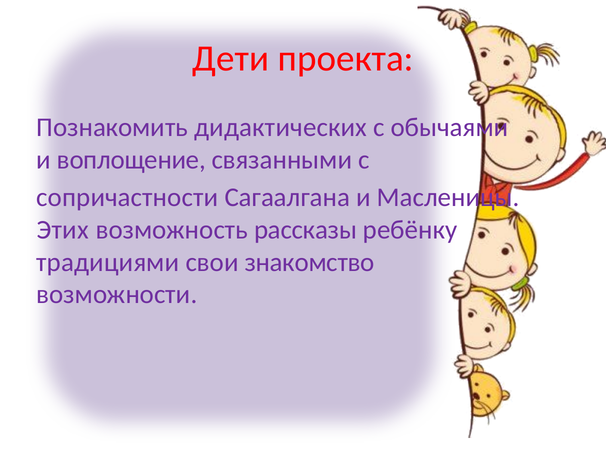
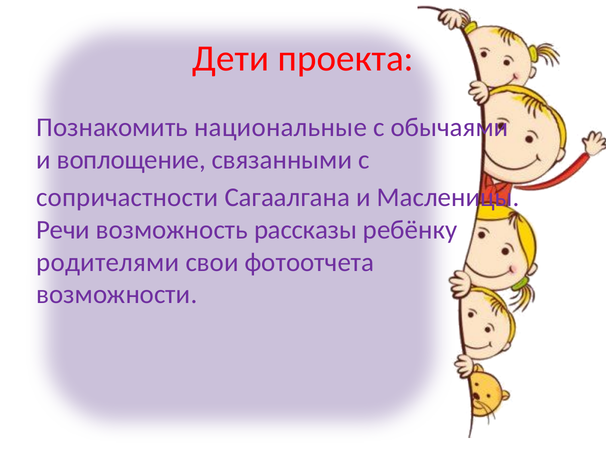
дидактических: дидактических -> национальные (281, 127)
Этих: Этих -> Речи (63, 230)
традициями: традициями -> родителями (108, 262)
знакомство: знакомство -> фотоотчета (309, 262)
